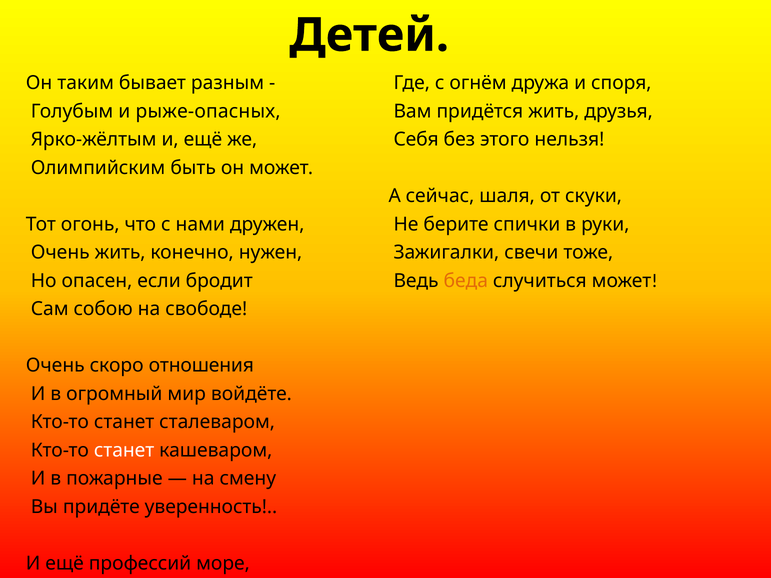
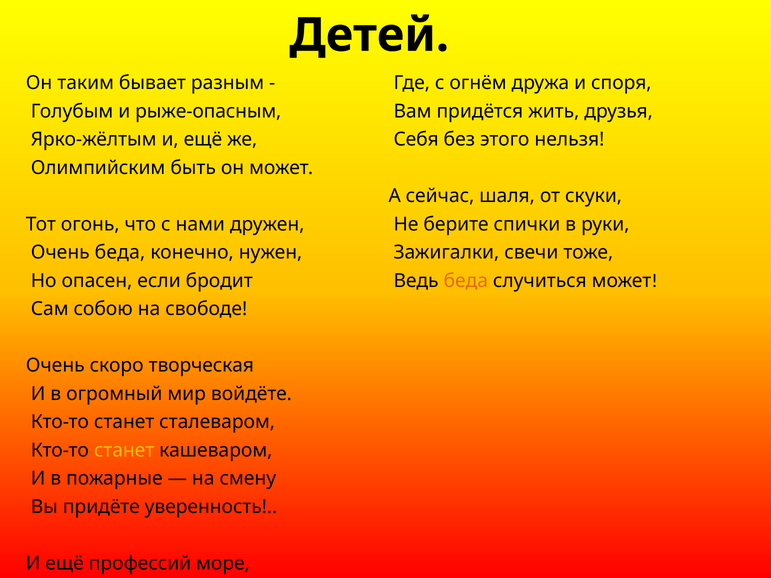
рыже-опасных: рыже-опасных -> рыже-опасным (208, 111)
Очень жить: жить -> беда (120, 253)
отношения: отношения -> творческая (201, 366)
станет colour: white -> yellow (124, 450)
